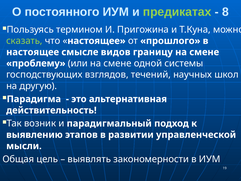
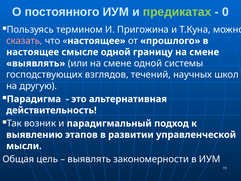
8: 8 -> 0 (225, 12)
сказать colour: light green -> pink (24, 41)
смысле видов: видов -> одной (116, 52)
проблему: проблему -> выявлять (36, 63)
